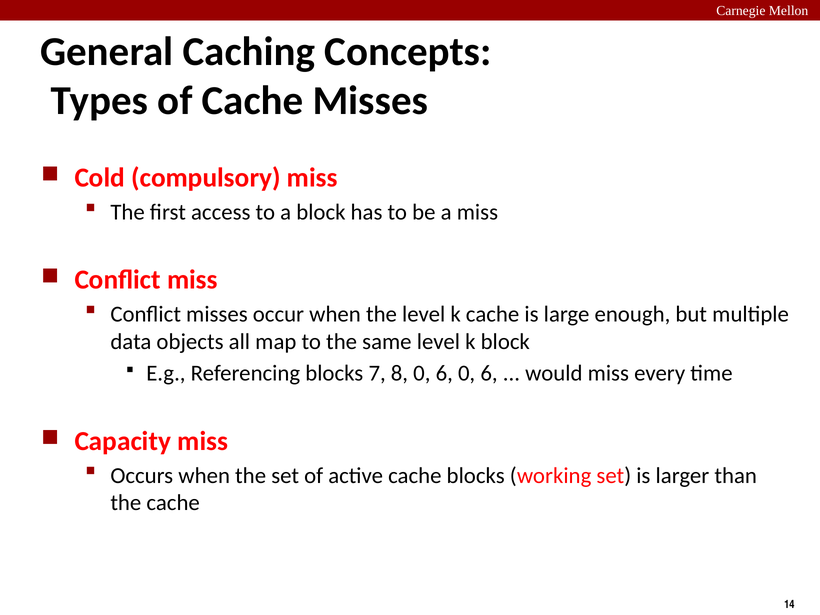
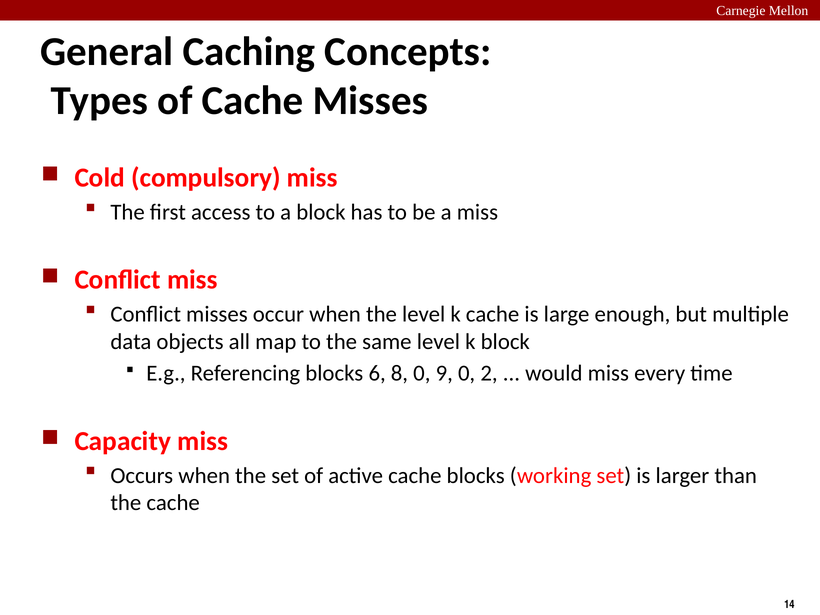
7: 7 -> 6 (377, 373)
8 0 6: 6 -> 9 (444, 373)
6: 6 -> 2 (489, 373)
